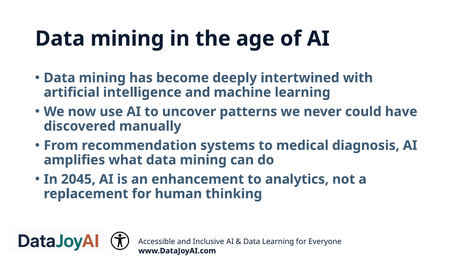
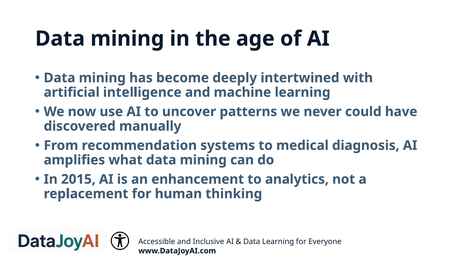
2045: 2045 -> 2015 (78, 179)
